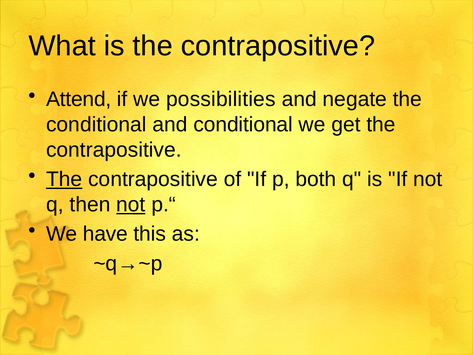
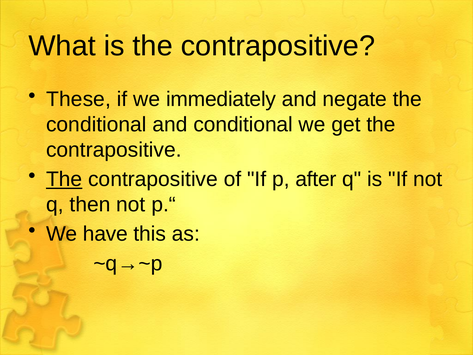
Attend: Attend -> These (79, 99)
possibilities: possibilities -> immediately (221, 99)
both: both -> after (316, 179)
not underline: present -> none (131, 204)
